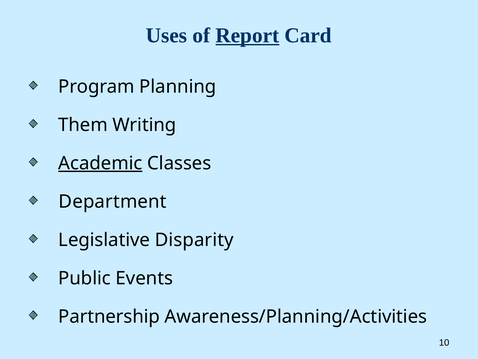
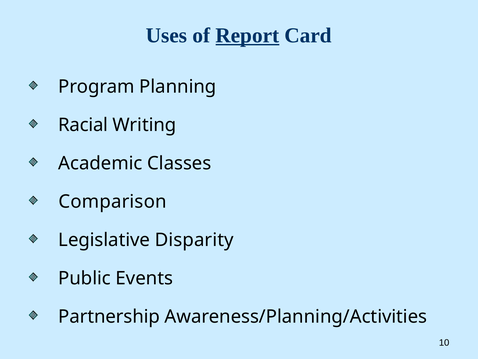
Them: Them -> Racial (83, 125)
Academic underline: present -> none (100, 163)
Department: Department -> Comparison (113, 201)
